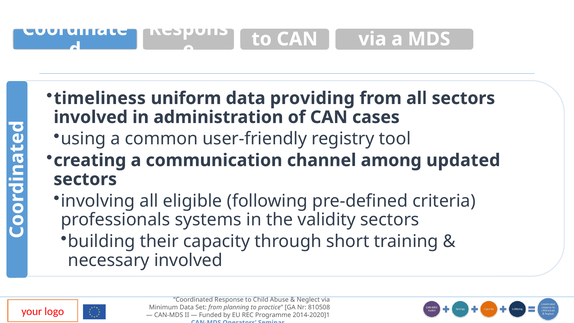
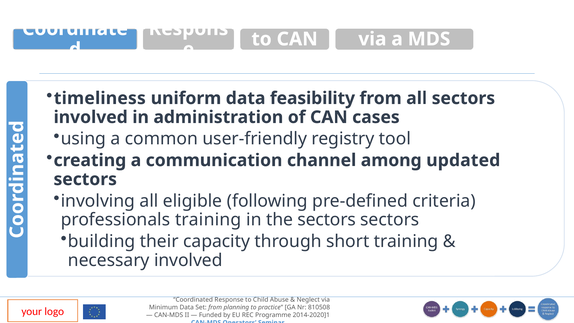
providing: providing -> feasibility (312, 98)
professionals systems: systems -> training (208, 220)
the validity: validity -> sectors (327, 220)
